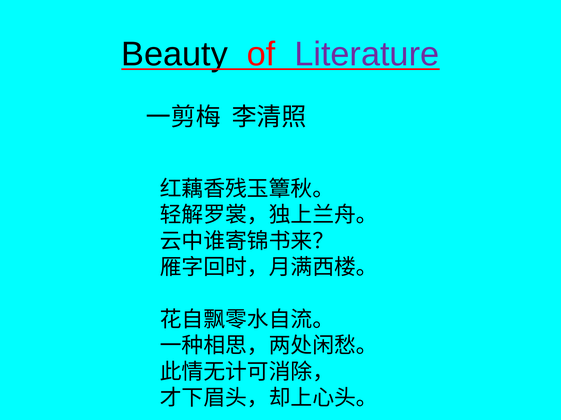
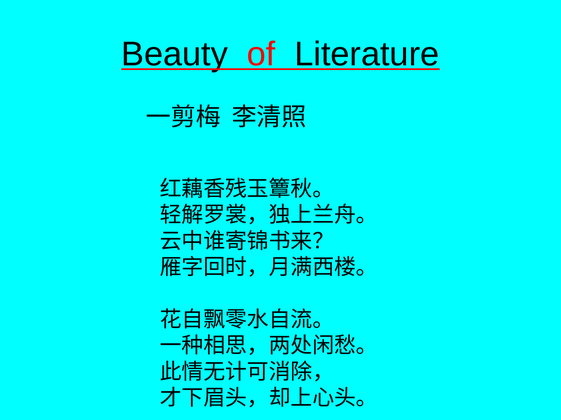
Literature colour: purple -> black (367, 54)
